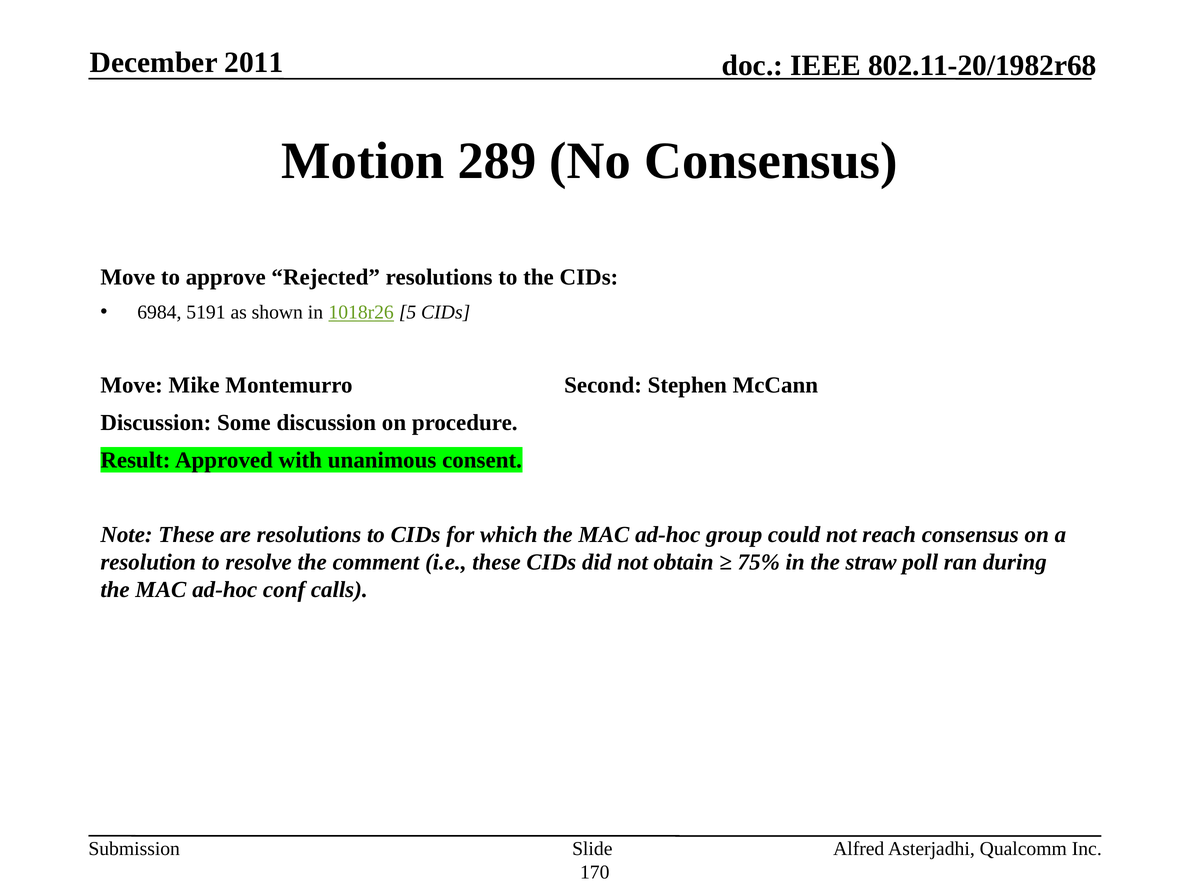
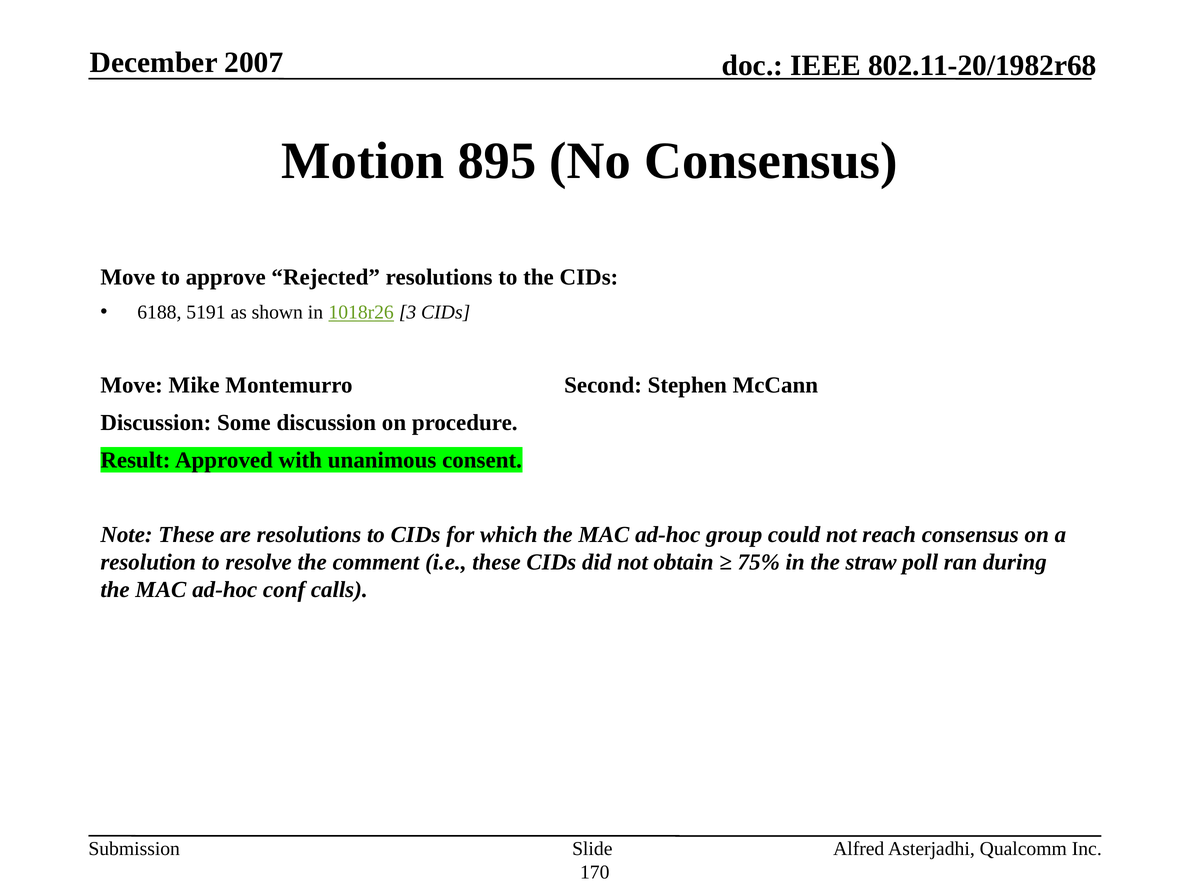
2011: 2011 -> 2007 (254, 63)
289: 289 -> 895 (497, 161)
6984: 6984 -> 6188 (159, 312)
5: 5 -> 3 (408, 312)
